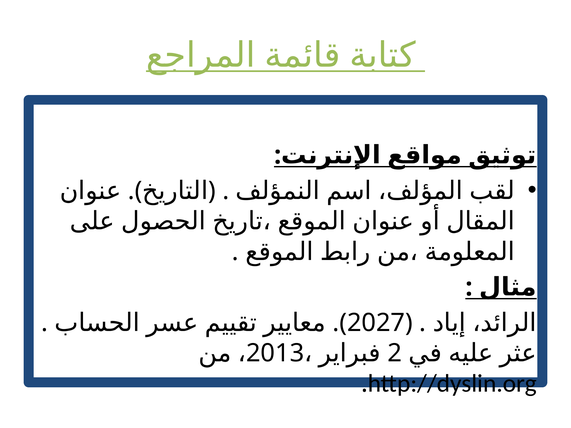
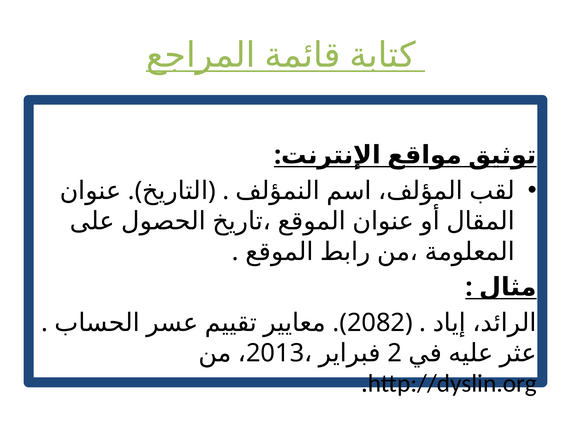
2027: 2027 -> 2082 (376, 323)
